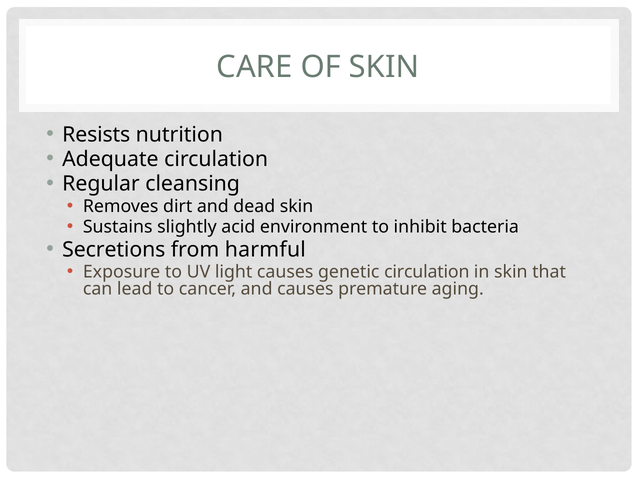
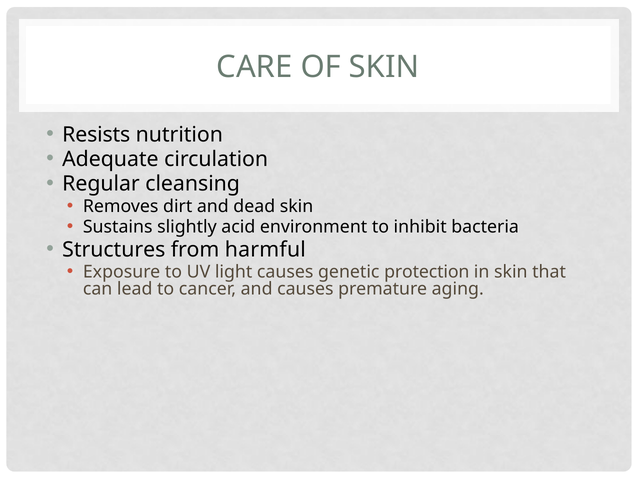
Secretions: Secretions -> Structures (114, 250)
genetic circulation: circulation -> protection (427, 272)
